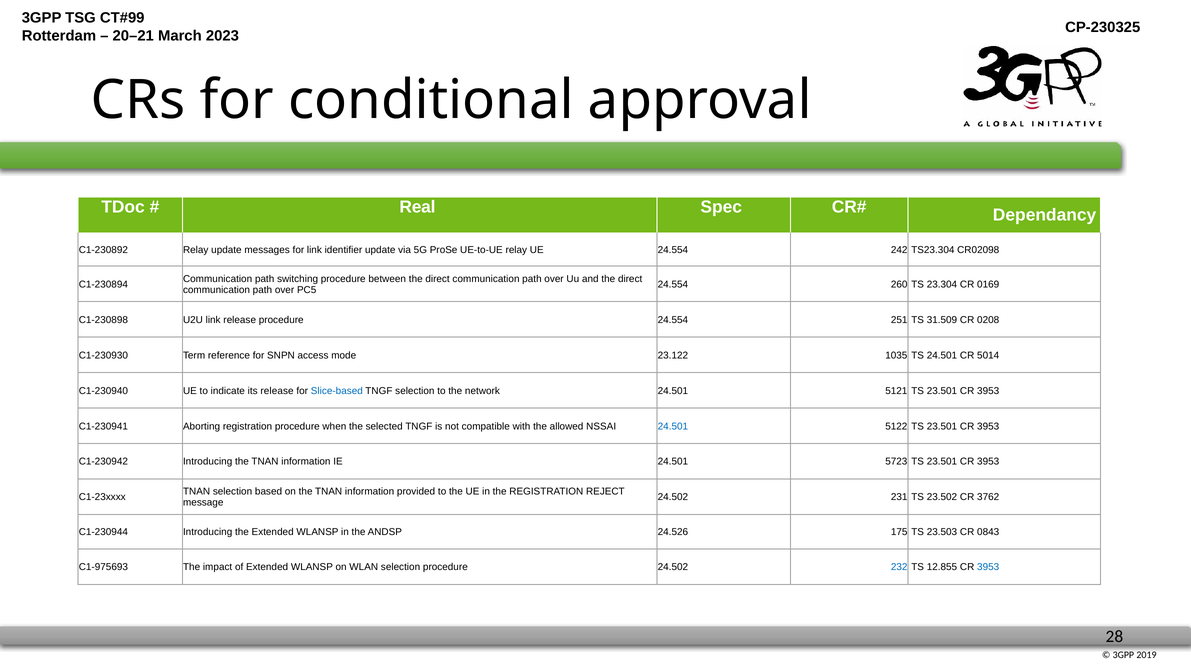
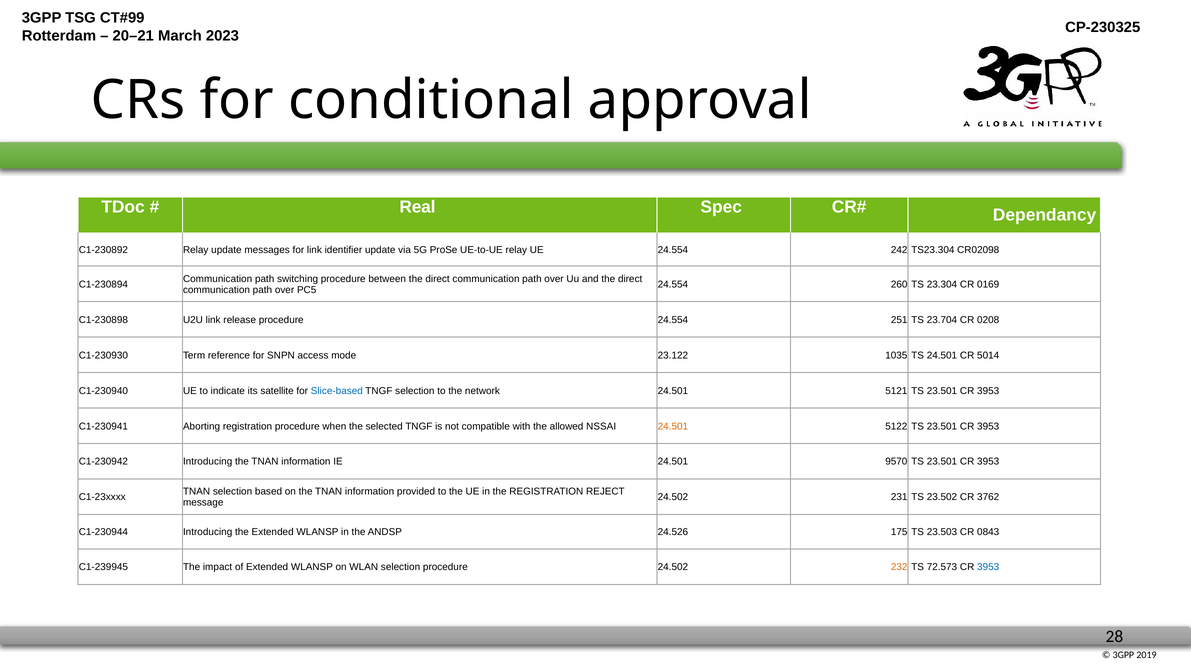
31.509: 31.509 -> 23.704 (942, 320)
its release: release -> satellite (277, 391)
24.501 colour: blue -> orange (673, 426)
5723: 5723 -> 9570 (896, 462)
C1-975693: C1-975693 -> C1-239945 (103, 567)
232 colour: blue -> orange (899, 567)
12.855: 12.855 -> 72.573 (942, 567)
